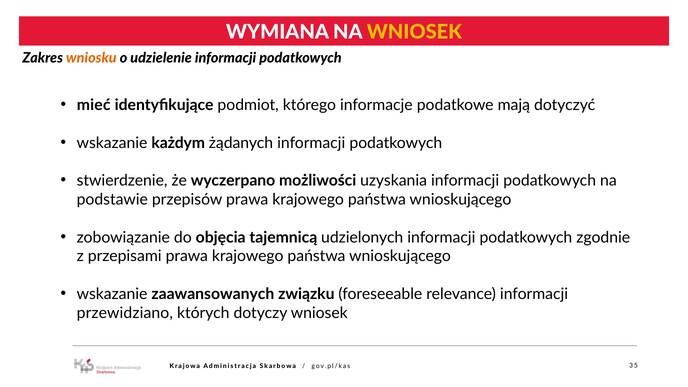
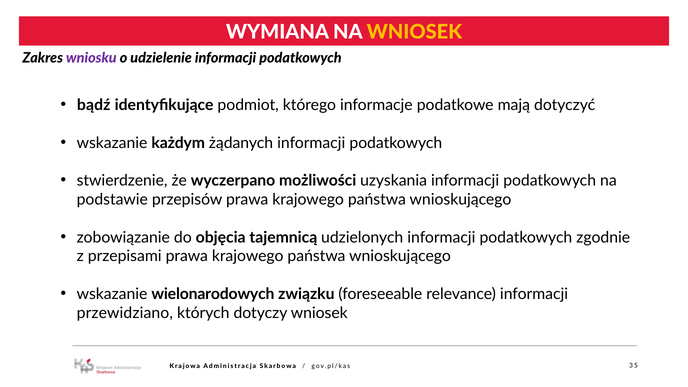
wniosku colour: orange -> purple (91, 58)
mieć: mieć -> bądź (94, 105)
zaawansowanych: zaawansowanych -> wielonarodowych (213, 294)
